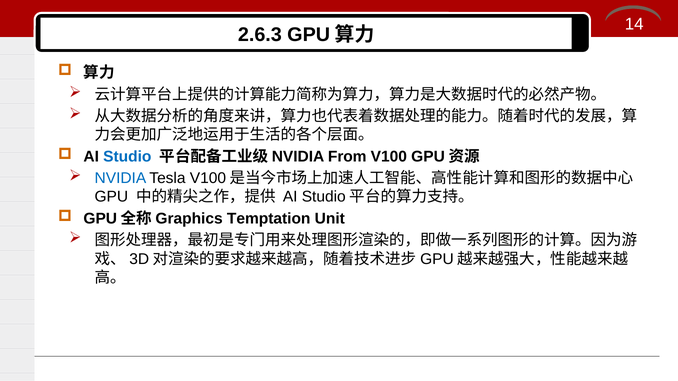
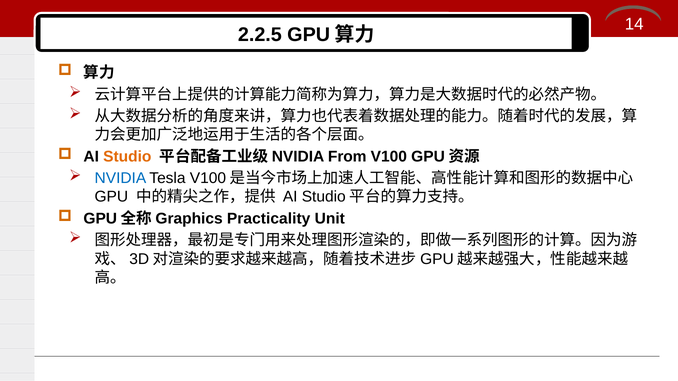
2.6.3: 2.6.3 -> 2.2.5 (260, 35)
Studio colour: blue -> orange (127, 157)
Temptation: Temptation -> Practicality (269, 219)
